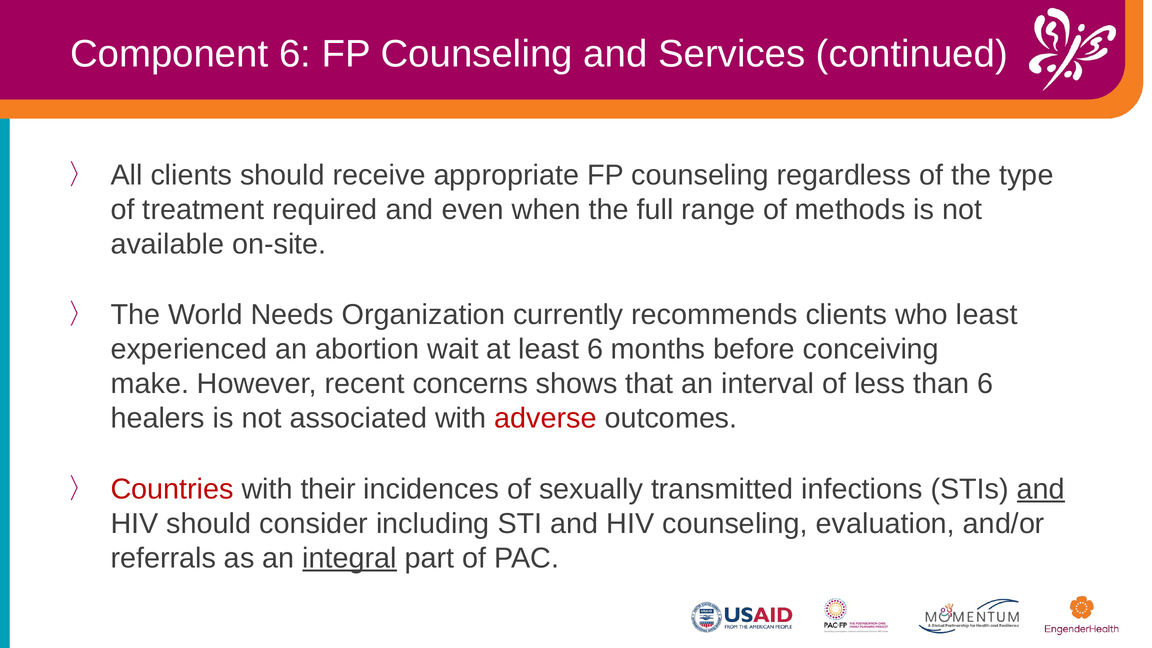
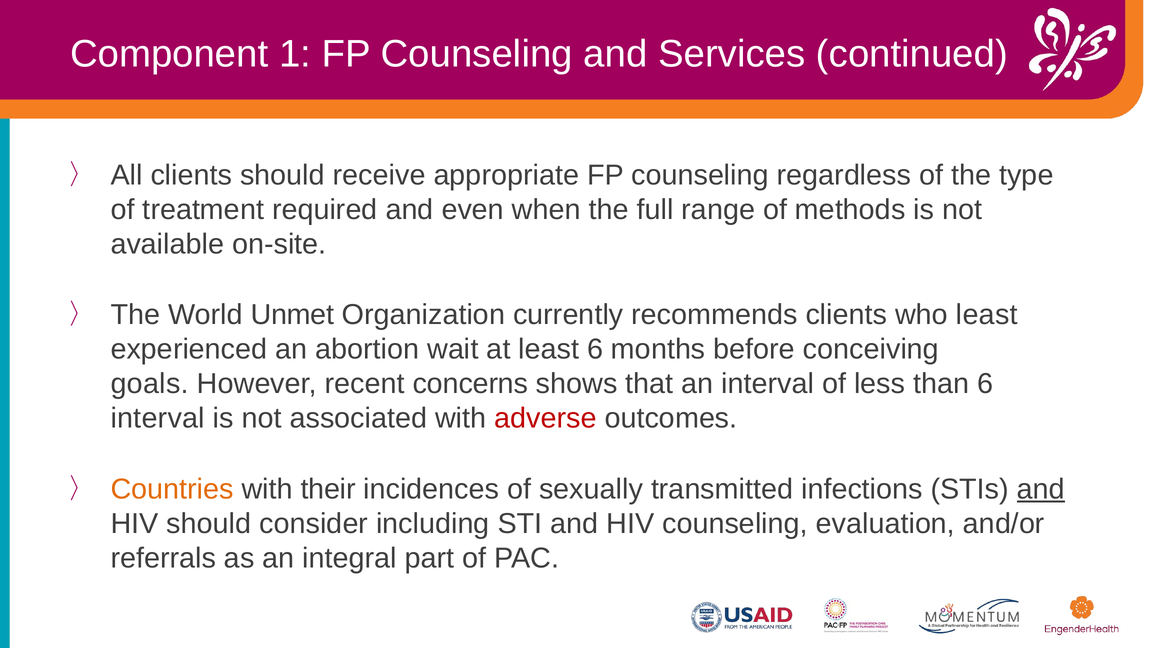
Component 6: 6 -> 1 (295, 54)
Needs: Needs -> Unmet (292, 315)
make: make -> goals (150, 384)
healers: healers -> interval (158, 419)
Countries colour: red -> orange (172, 489)
integral underline: present -> none (350, 558)
